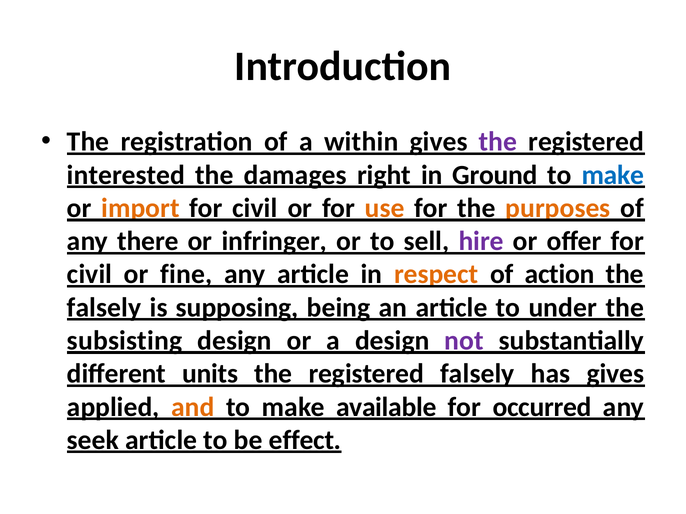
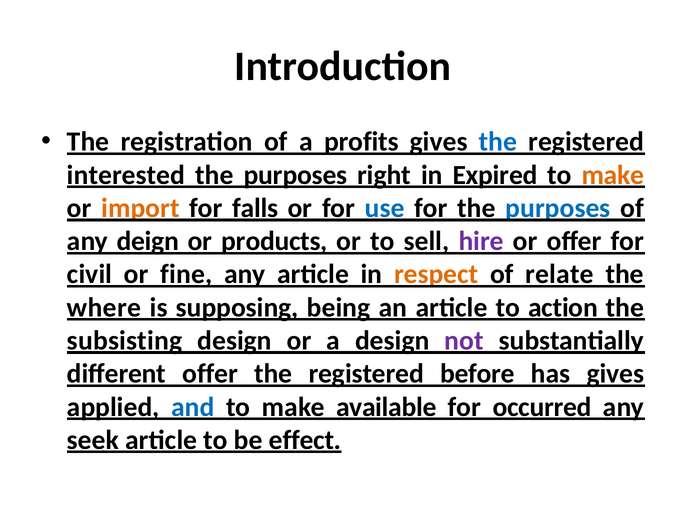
within: within -> profits (361, 142)
the colour: purple -> blue (498, 142)
damages: damages -> purposes (295, 175)
Ground: Ground -> Expired (495, 175)
make colour: blue -> orange (613, 175)
civil: civil -> falls (255, 208)
use colour: orange -> blue (385, 208)
purposes colour: orange -> blue (558, 208)
there: there -> deign (148, 241)
infringer: infringer -> products (274, 241)
action: action -> relate (559, 275)
falsely: falsely -> where (104, 308)
under: under -> action (563, 308)
different units: units -> offer (210, 374)
registered falsely: falsely -> before (478, 374)
and colour: orange -> blue (193, 407)
